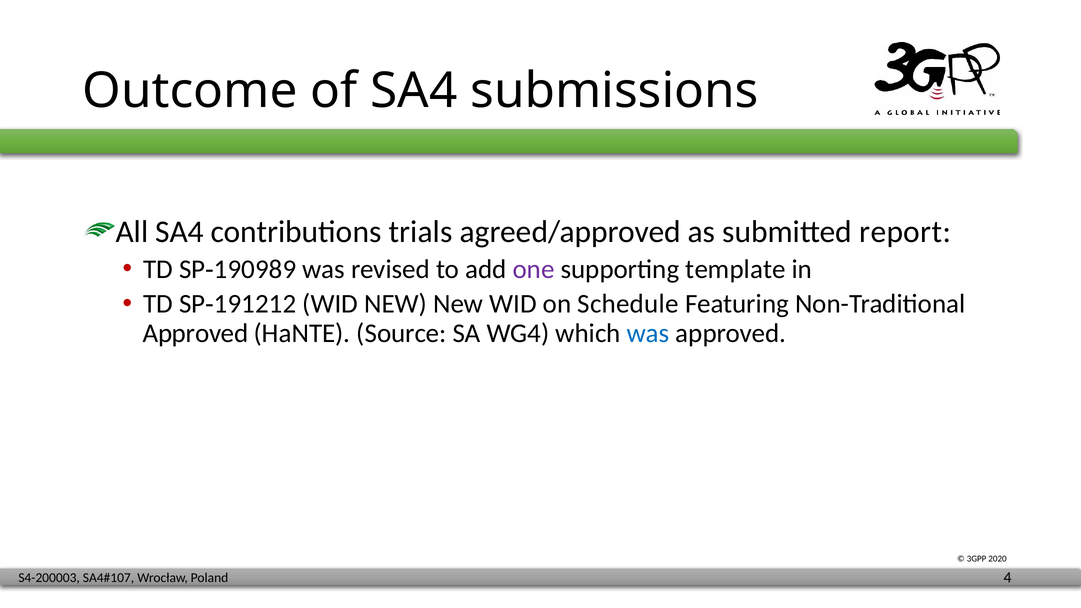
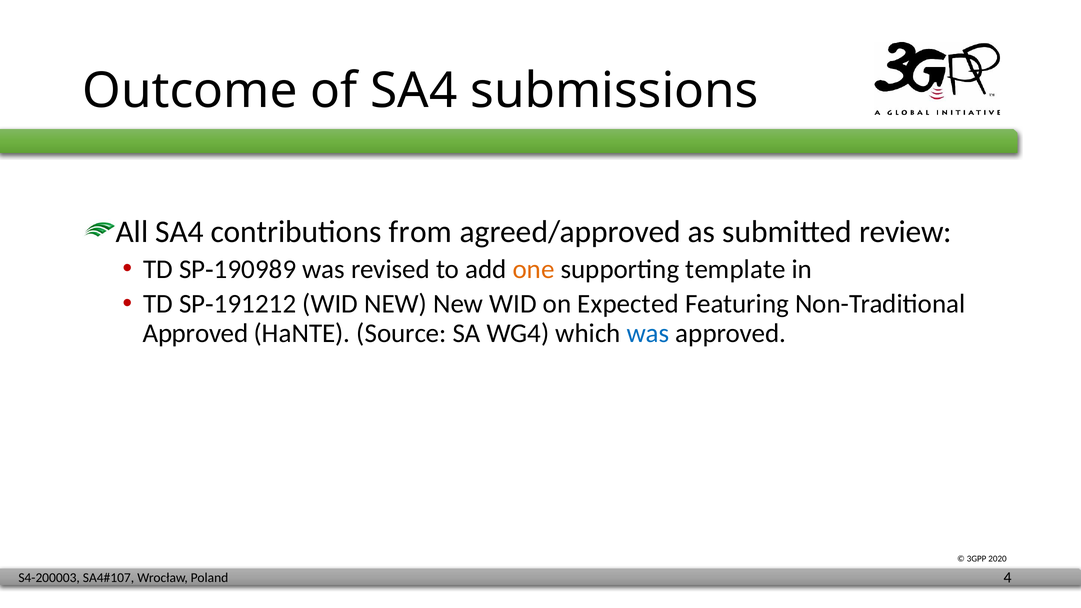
trials: trials -> from (420, 232)
report: report -> review (905, 232)
one colour: purple -> orange (534, 269)
Schedule: Schedule -> Expected (628, 304)
